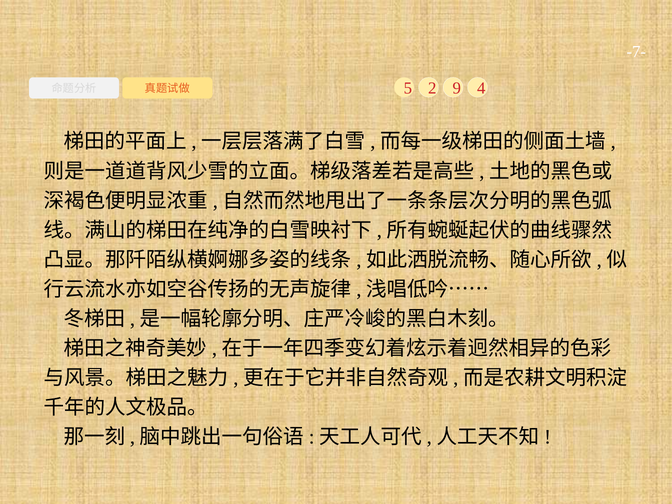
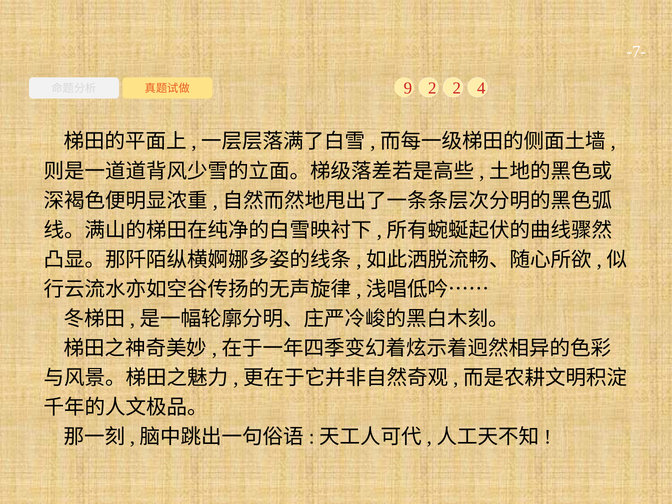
5: 5 -> 9 (408, 88)
2 9: 9 -> 2 (457, 88)
